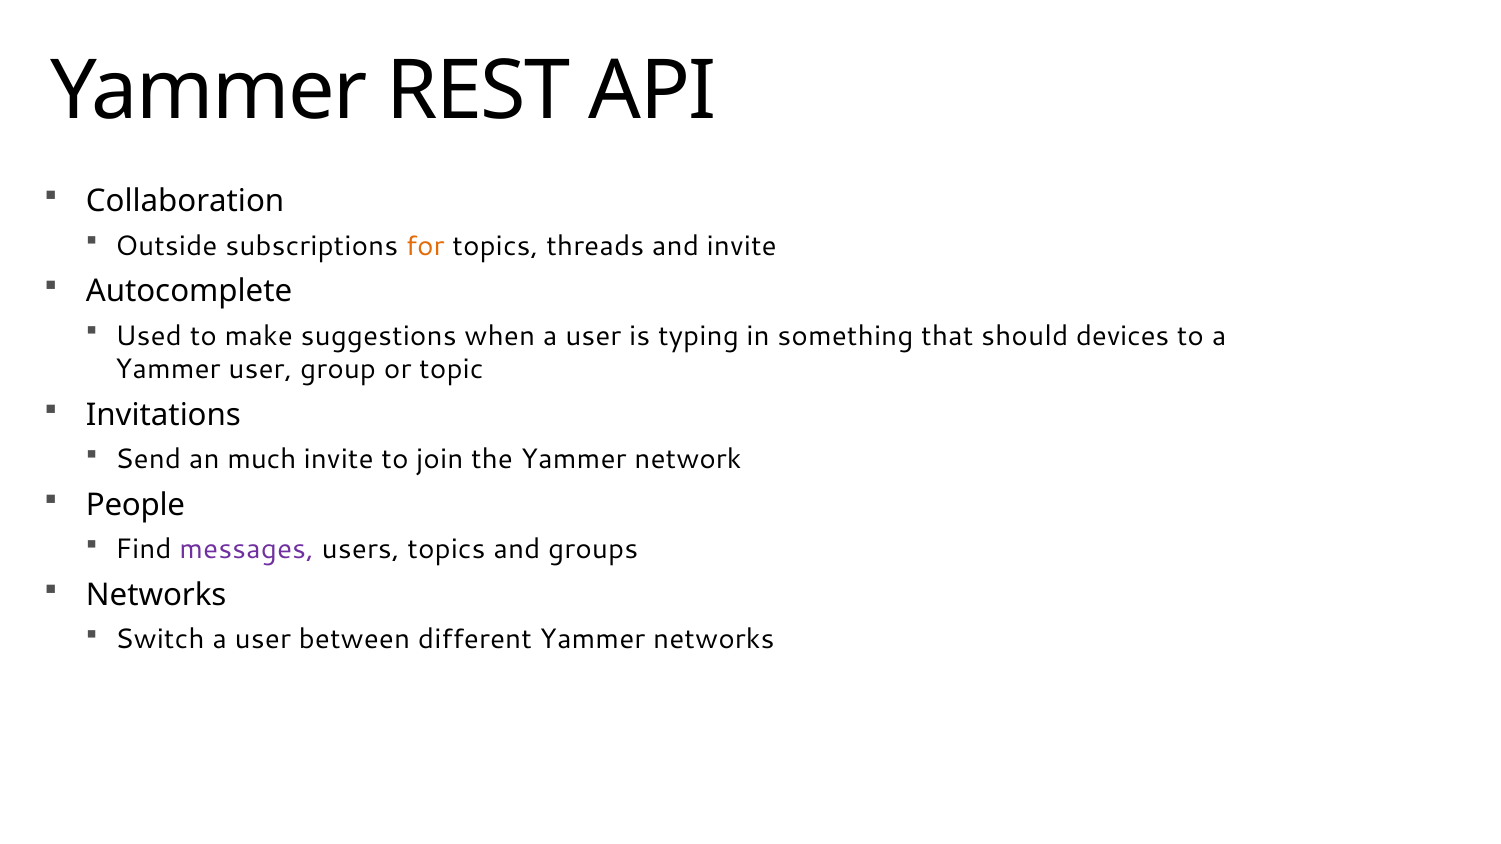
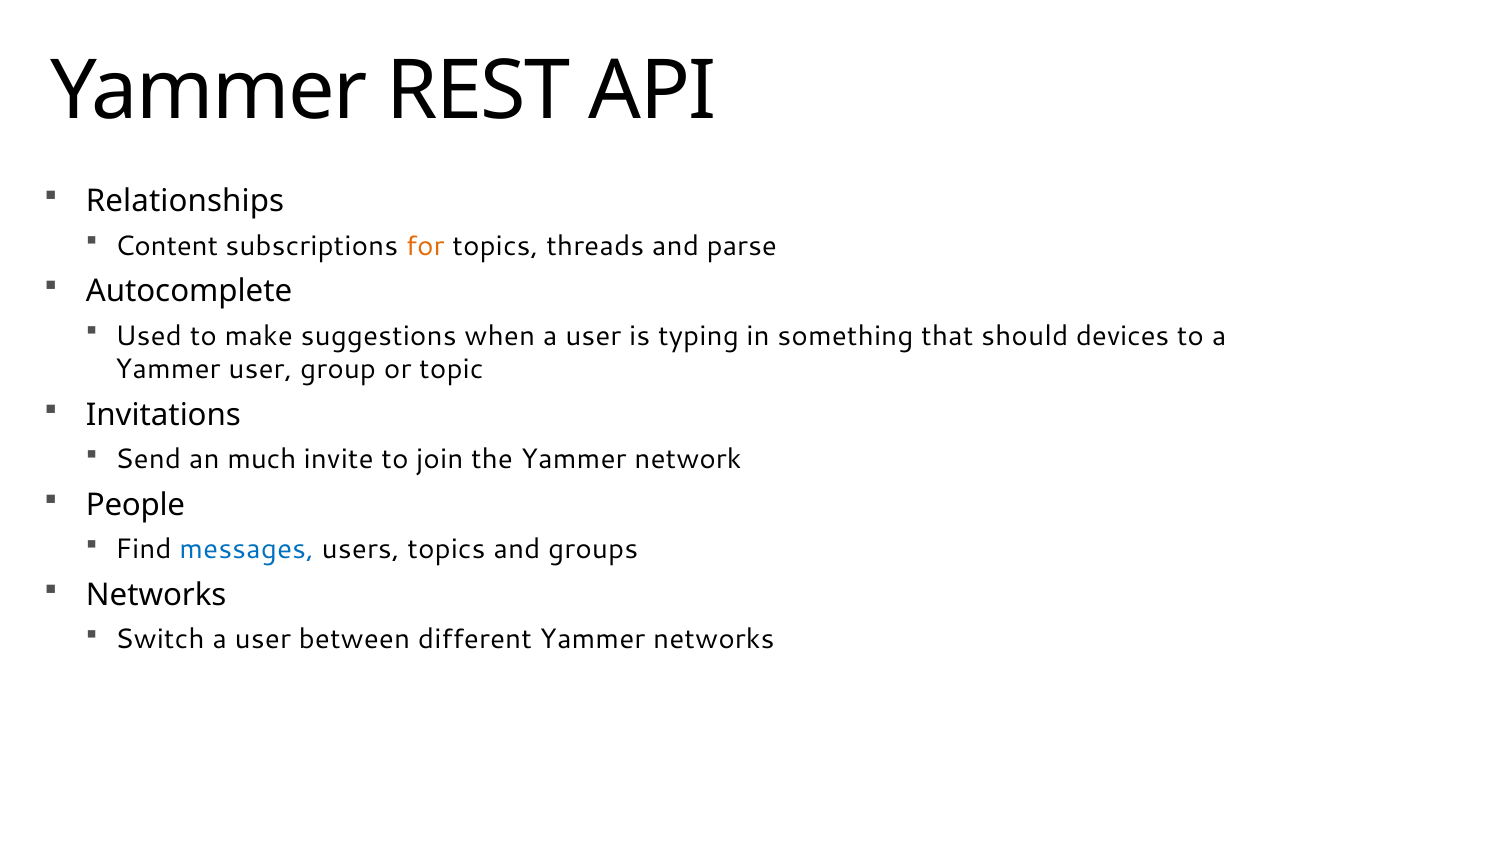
Collaboration: Collaboration -> Relationships (185, 201)
Outside: Outside -> Content (166, 246)
and invite: invite -> parse (742, 246)
messages colour: purple -> blue (247, 550)
